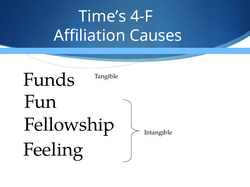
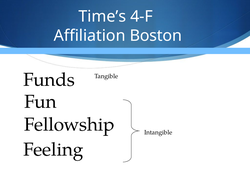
Causes: Causes -> Boston (156, 36)
